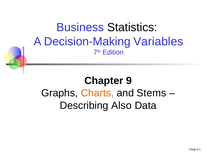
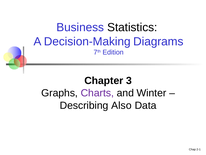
Variables: Variables -> Diagrams (158, 41)
9: 9 -> 3 (129, 80)
Charts colour: orange -> purple (97, 93)
Stems: Stems -> Winter (151, 93)
